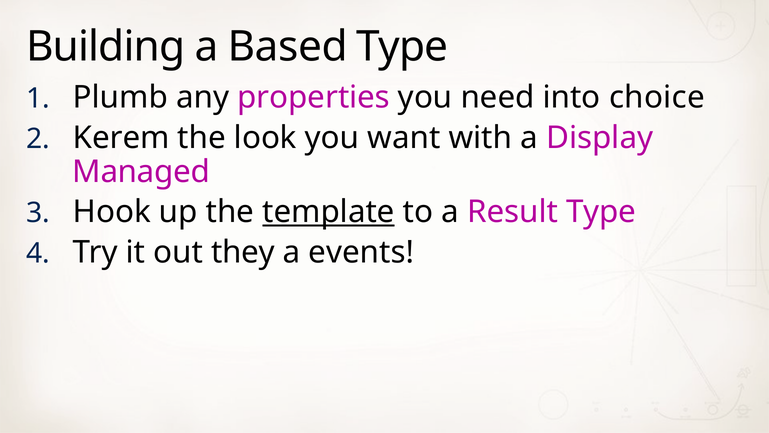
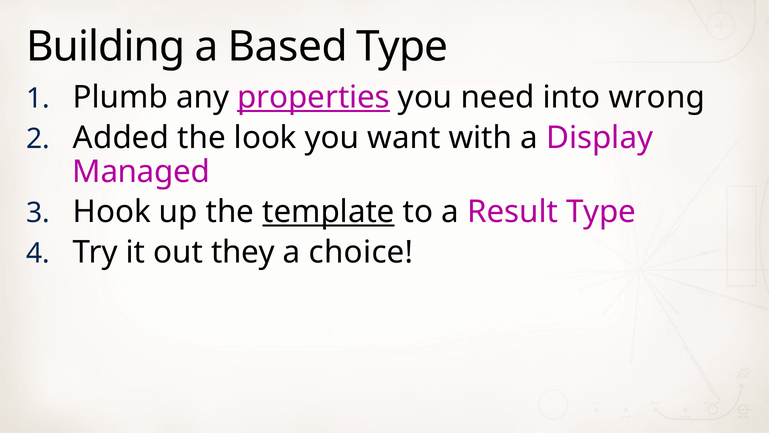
properties underline: none -> present (314, 97)
choice: choice -> wrong (657, 97)
Kerem: Kerem -> Added (121, 138)
events: events -> choice (361, 252)
